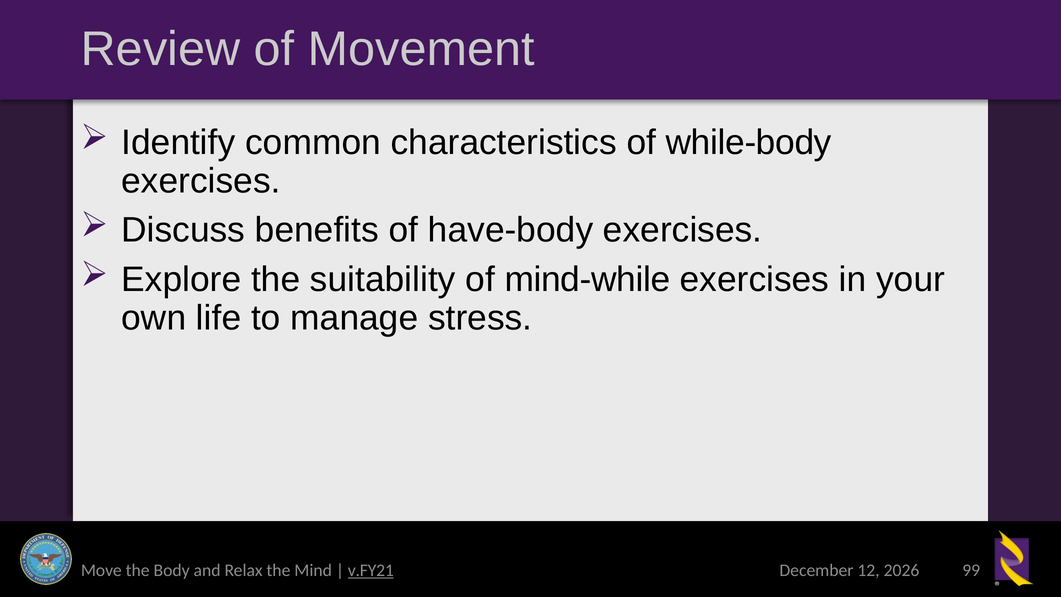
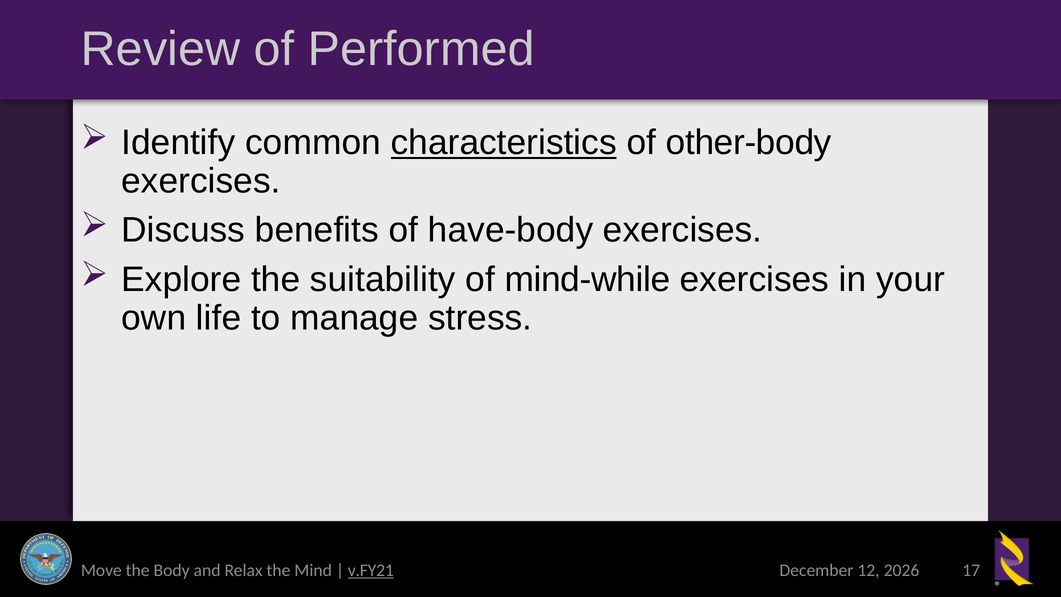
Movement: Movement -> Performed (421, 49)
characteristics underline: none -> present (504, 143)
while-body: while-body -> other-body (749, 143)
99: 99 -> 17 (971, 570)
